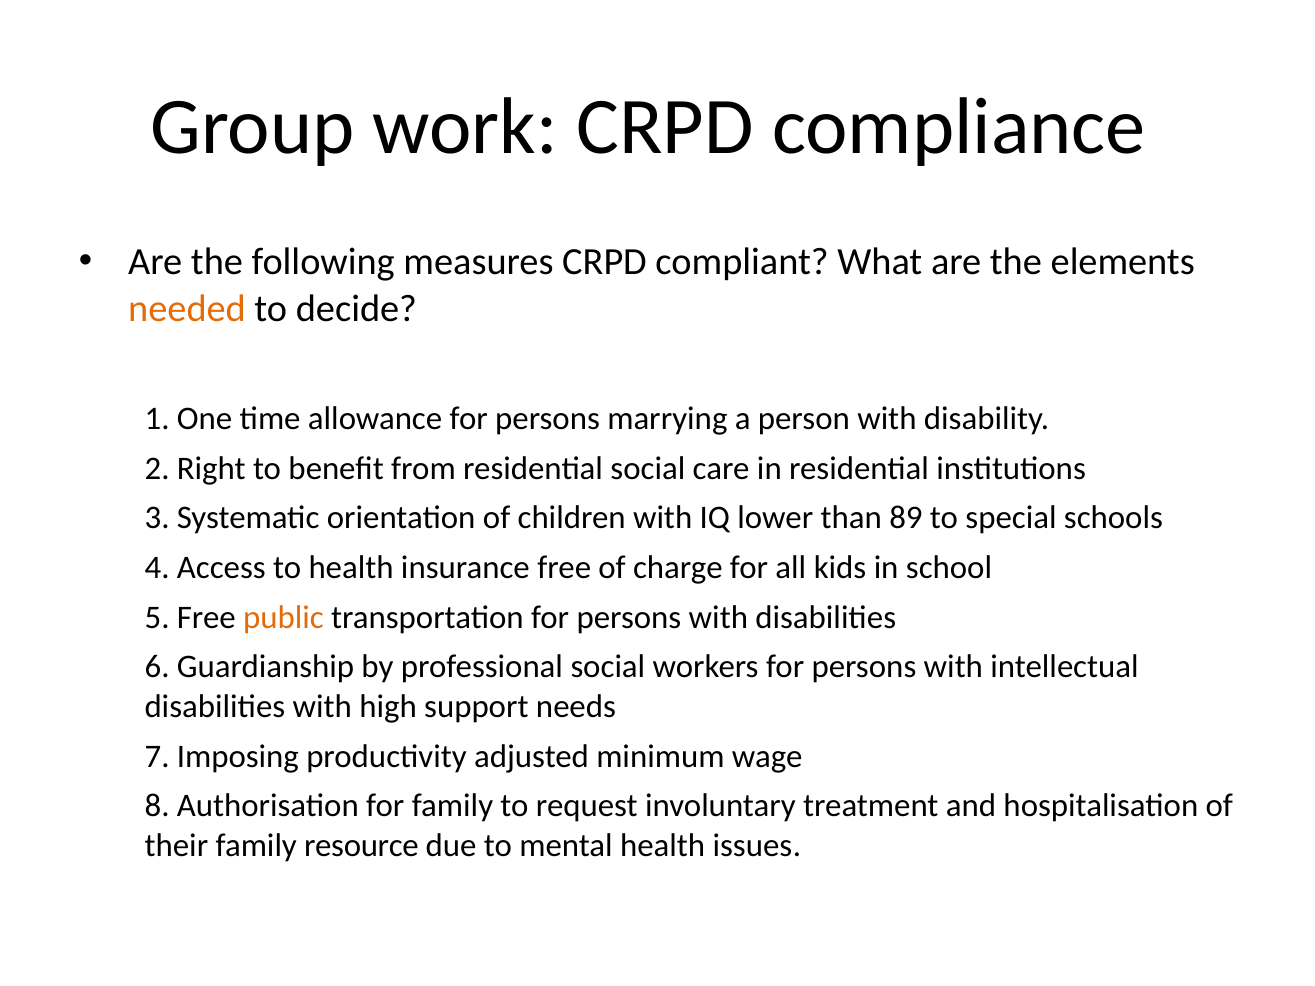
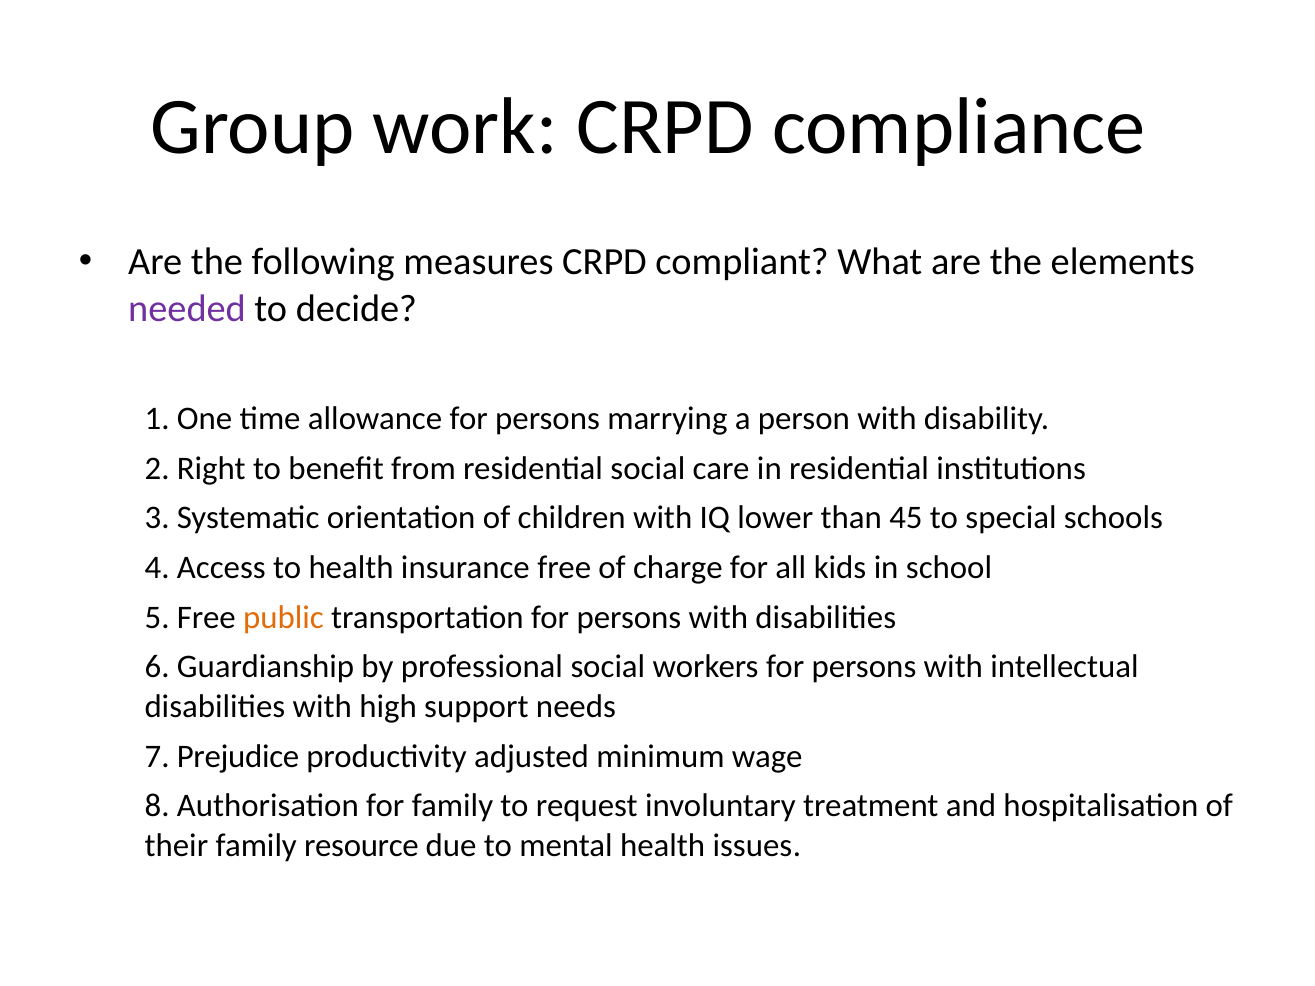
needed colour: orange -> purple (187, 308)
89: 89 -> 45 (906, 518)
Imposing: Imposing -> Prejudice (238, 756)
